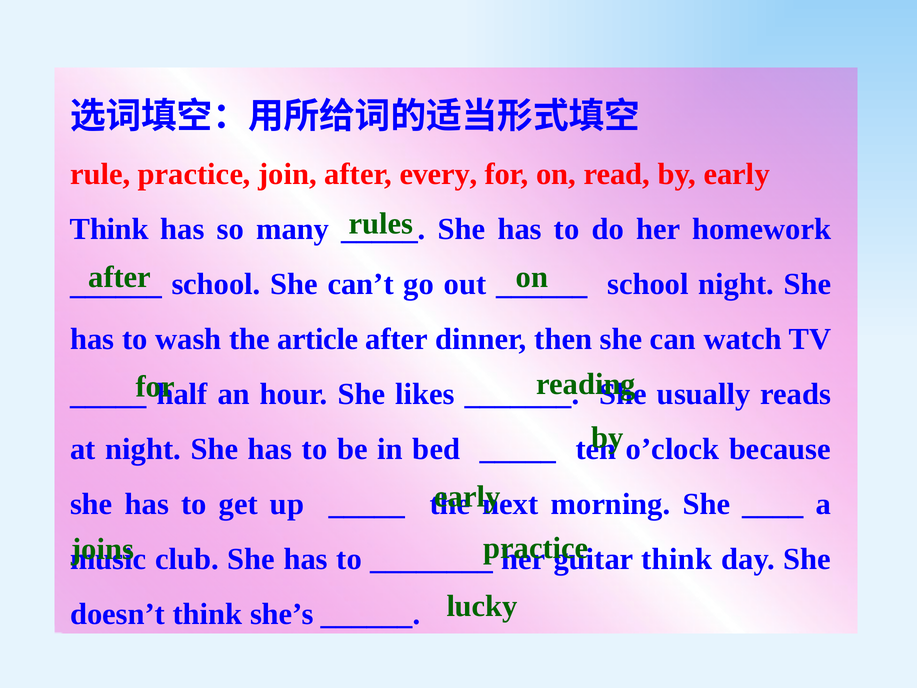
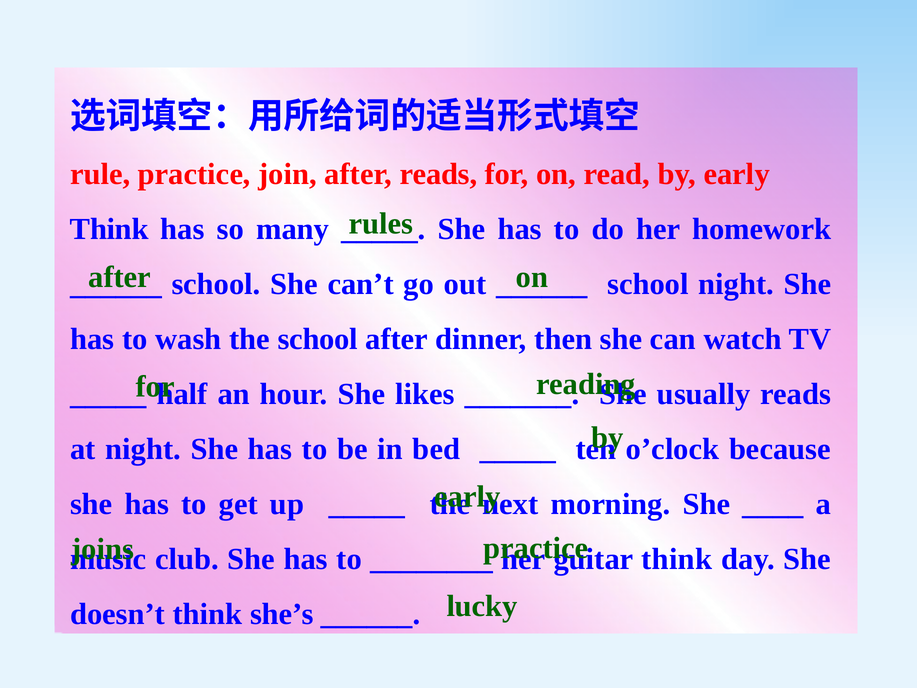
after every: every -> reads (438, 174)
the article: article -> school (318, 339)
